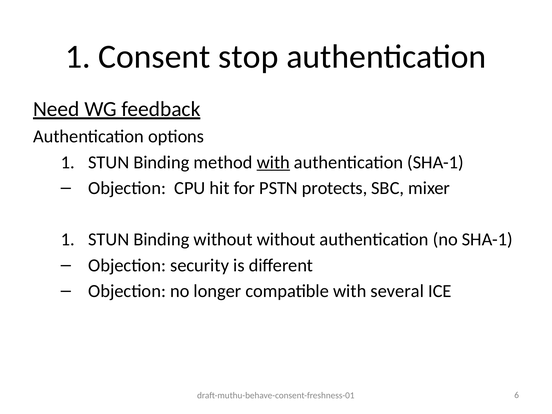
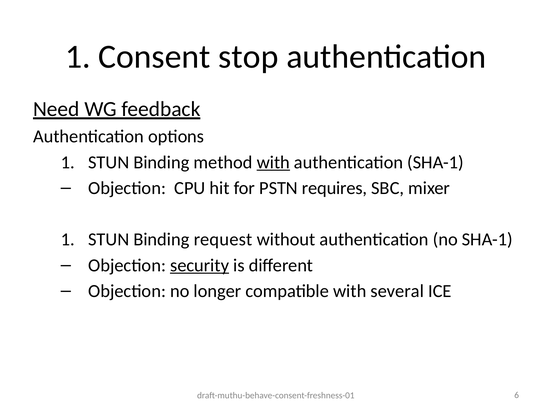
protects: protects -> requires (335, 188)
Binding without: without -> request (223, 240)
security underline: none -> present (200, 265)
